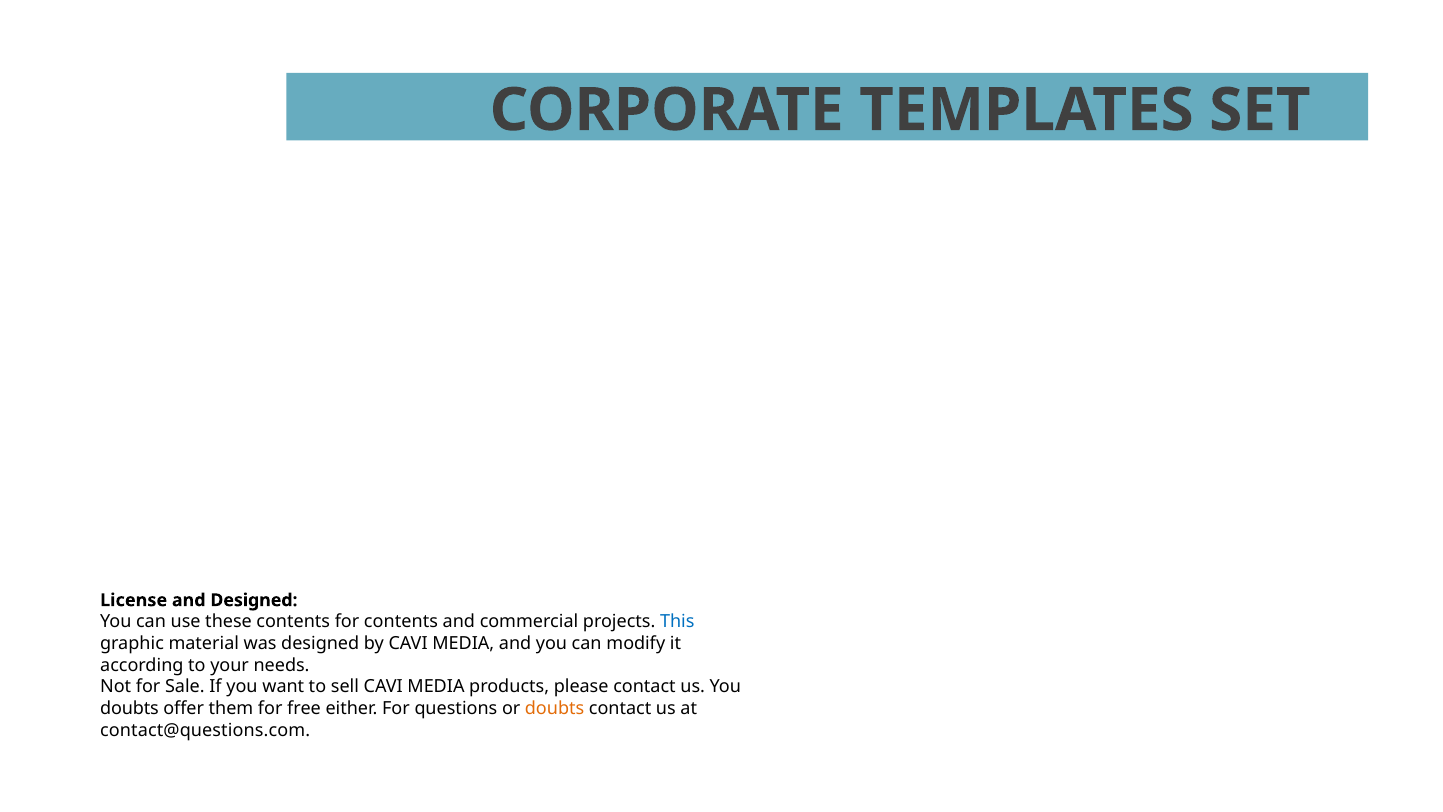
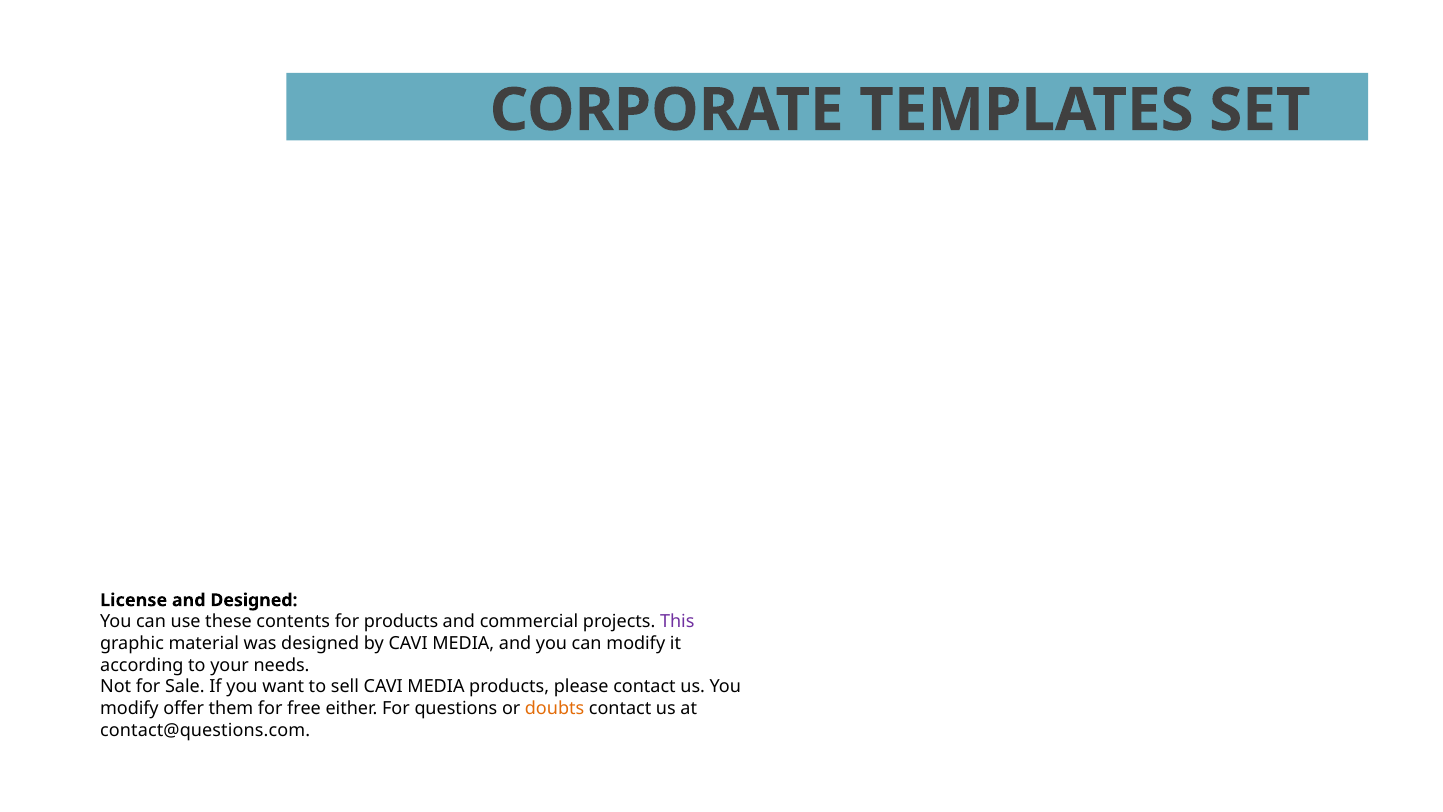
for contents: contents -> products (401, 622)
This colour: blue -> purple (677, 622)
doubts: doubts -> modify (129, 708)
